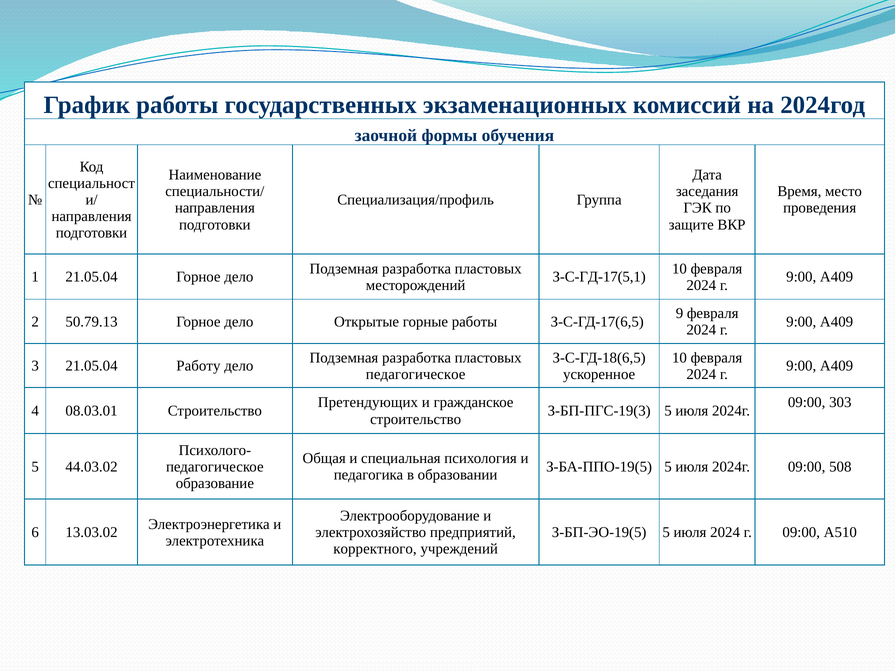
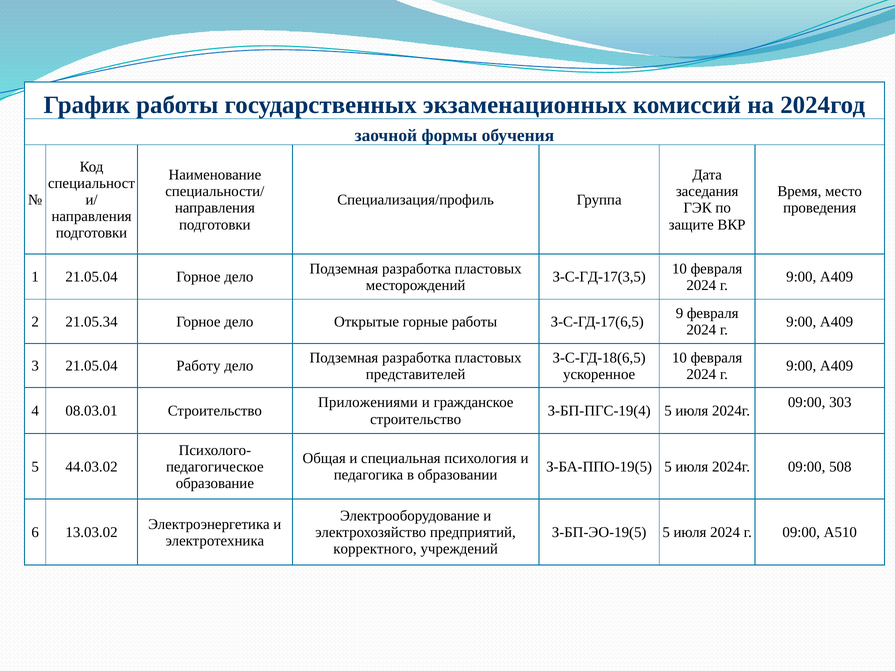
З-С-ГД-17(5,1: З-С-ГД-17(5,1 -> З-С-ГД-17(3,5 (599, 277)
50.79.13: 50.79.13 -> 21.05.34 (92, 322)
педагогическое: педагогическое -> представителей (416, 374)
Претендующих: Претендующих -> Приложениями (368, 403)
З-БП-ПГС-19(3: З-БП-ПГС-19(3 -> З-БП-ПГС-19(4 (599, 411)
